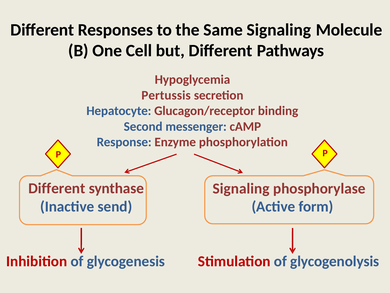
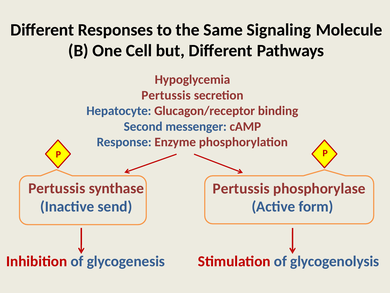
Different: Different -> Pertussis (57, 188)
Signaling: Signaling -> Pertussis (241, 188)
